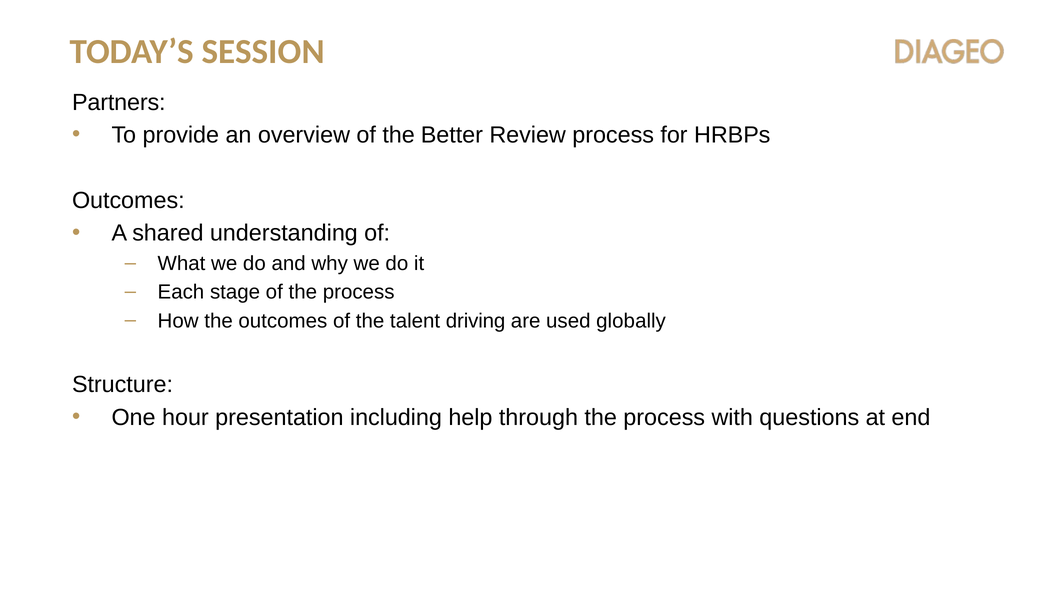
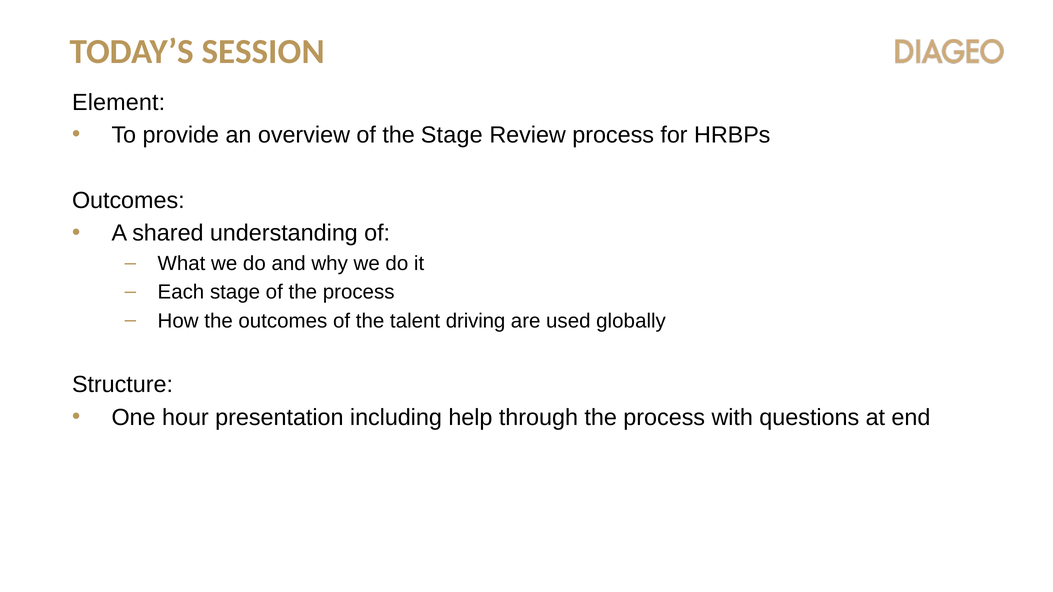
Partners: Partners -> Element (119, 102)
the Better: Better -> Stage (452, 135)
